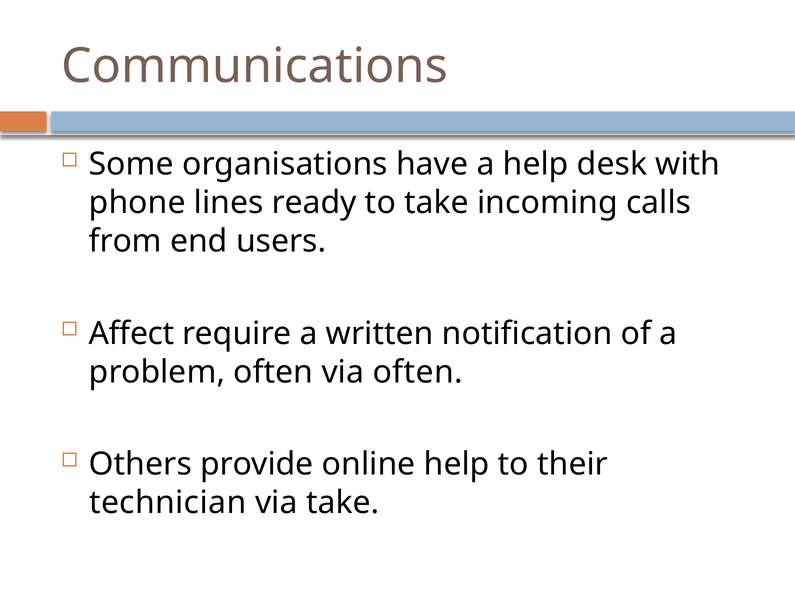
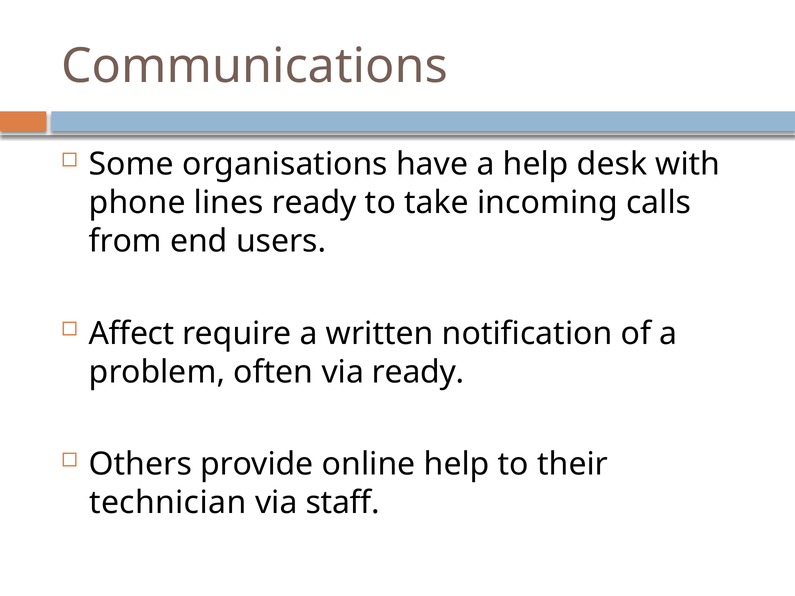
via often: often -> ready (418, 372)
via take: take -> staff (343, 503)
